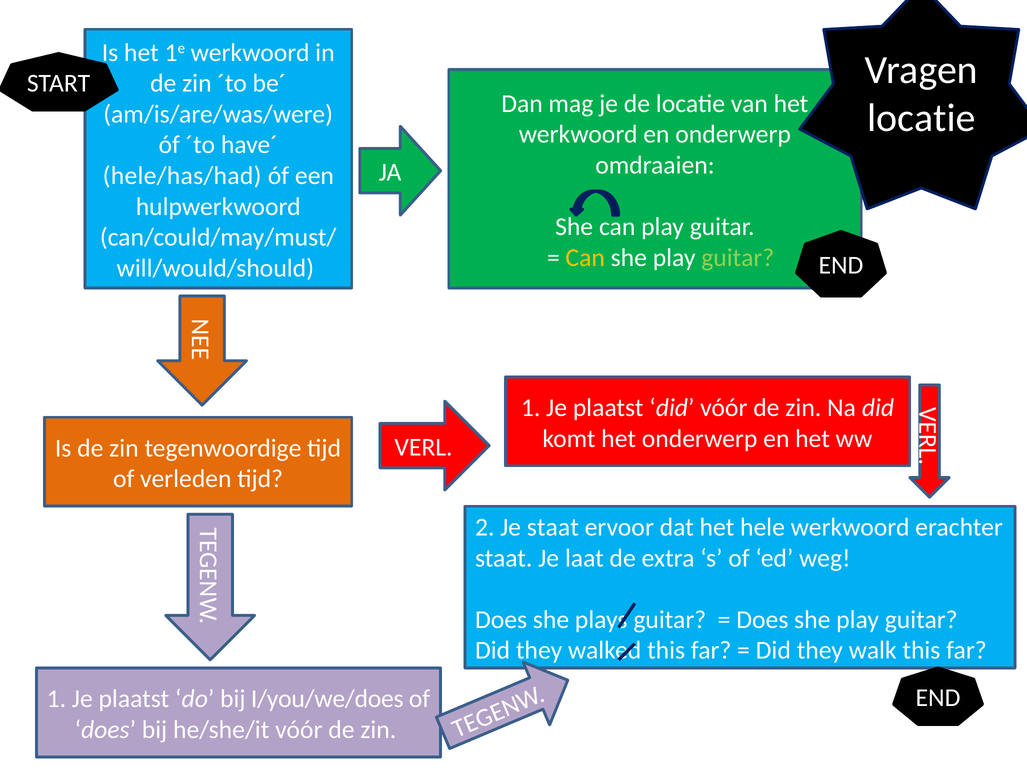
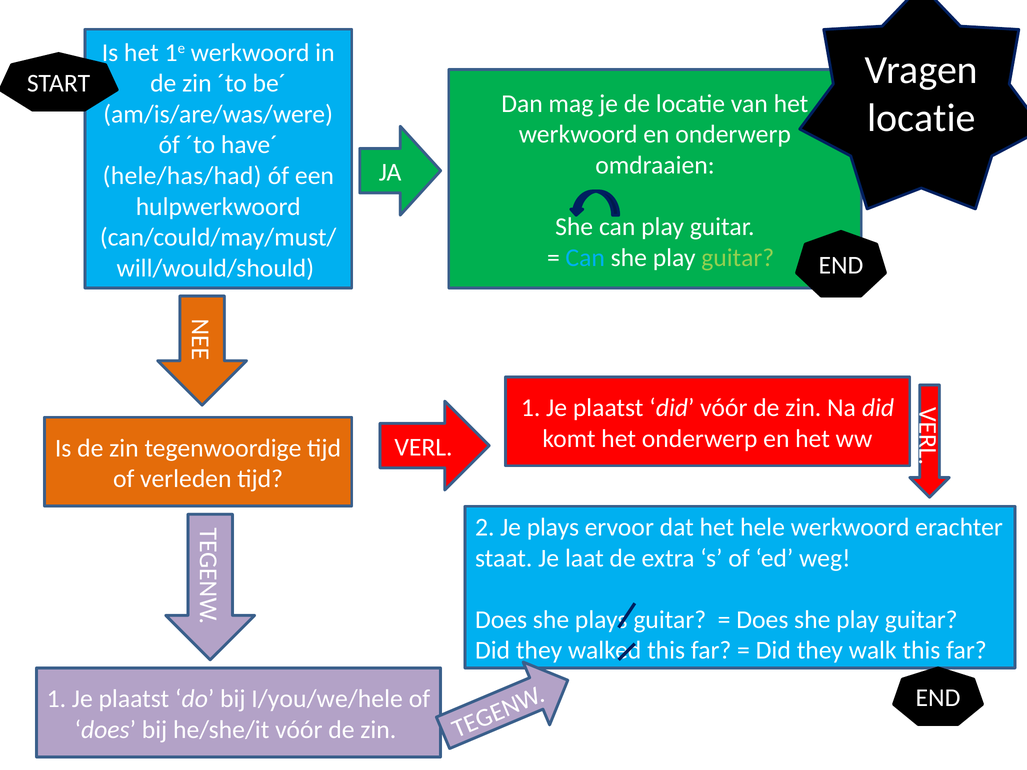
Can colour: yellow -> light blue (585, 258)
Je staat: staat -> plays (553, 527)
I/you/we/does: I/you/we/does -> I/you/we/hele (327, 699)
